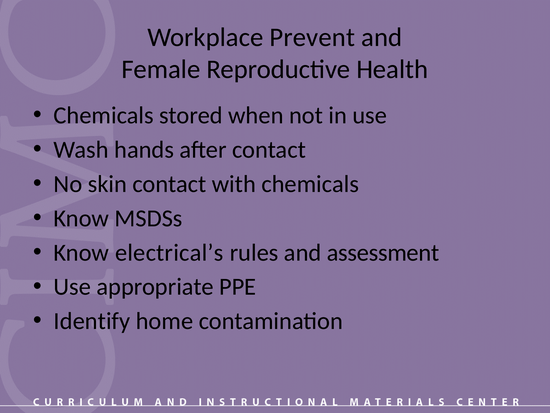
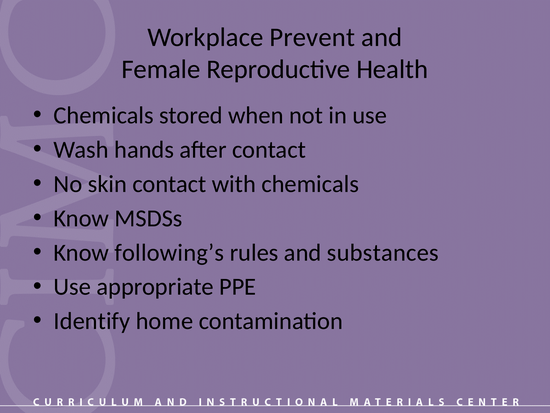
electrical’s: electrical’s -> following’s (169, 252)
assessment: assessment -> substances (383, 252)
